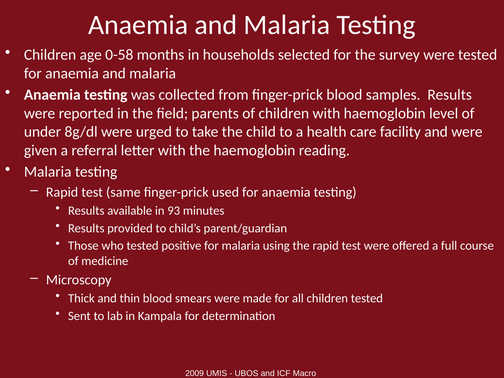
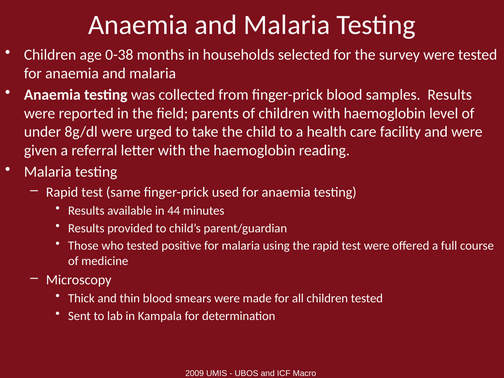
0-58: 0-58 -> 0-38 (119, 55)
93: 93 -> 44 (174, 211)
